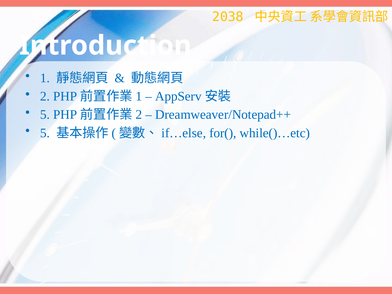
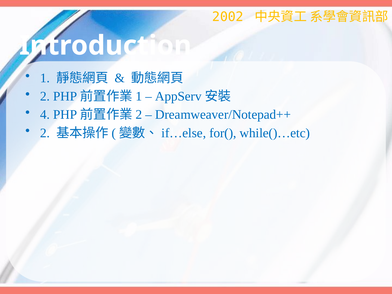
2038: 2038 -> 2002 (228, 17)
5: 5 -> 4 (45, 115)
5: 5 -> 2 (45, 133)
